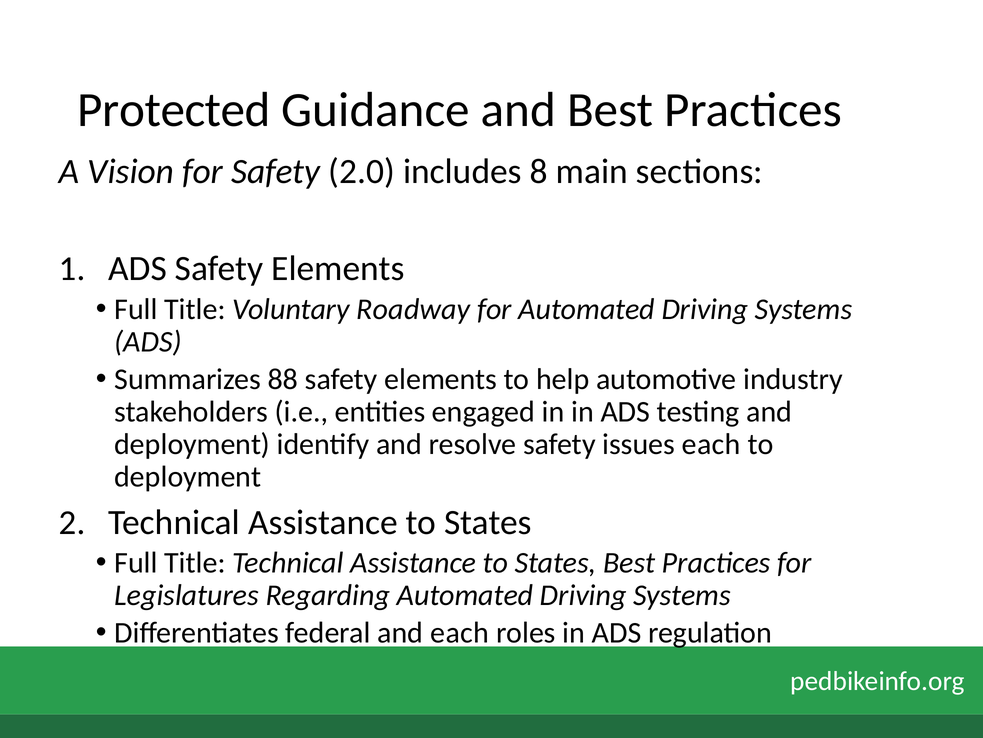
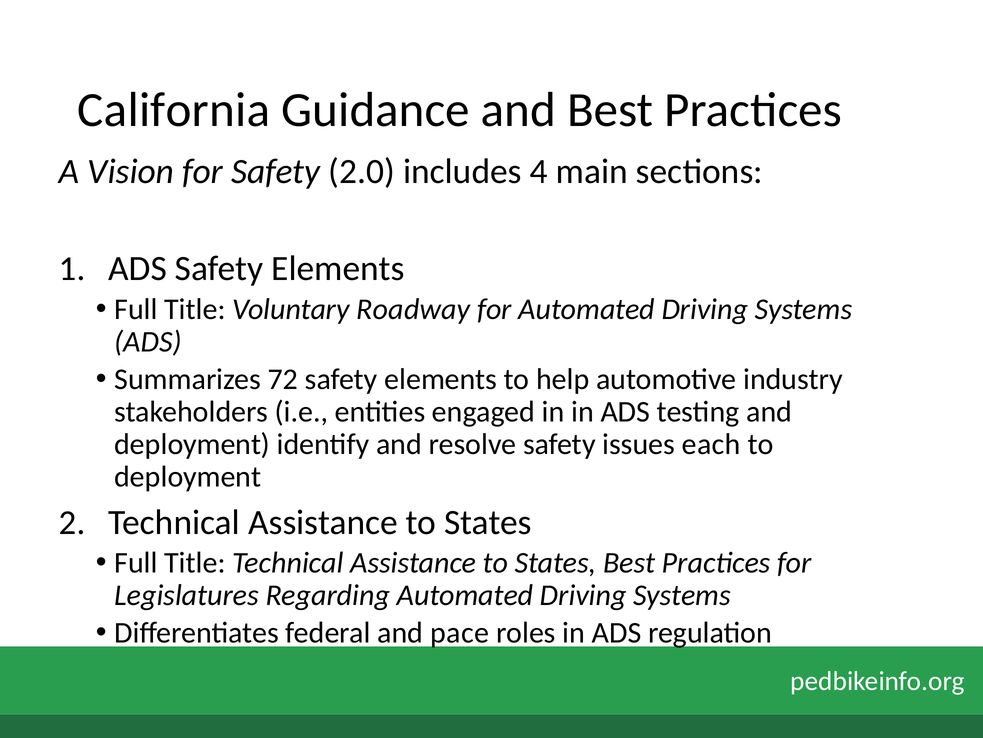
Protected: Protected -> California (174, 110)
8: 8 -> 4 (539, 171)
88: 88 -> 72 (283, 379)
and each: each -> pace (460, 632)
